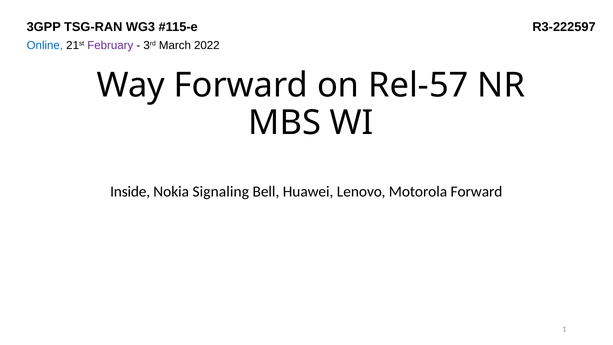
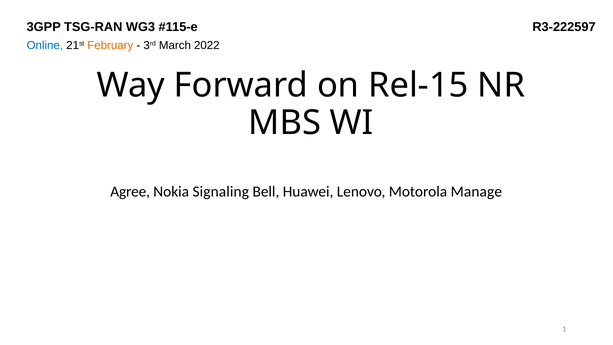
February colour: purple -> orange (110, 45)
Rel-57: Rel-57 -> Rel-15 (418, 86)
Inside: Inside -> Agree (130, 192)
Motorola Forward: Forward -> Manage (476, 192)
